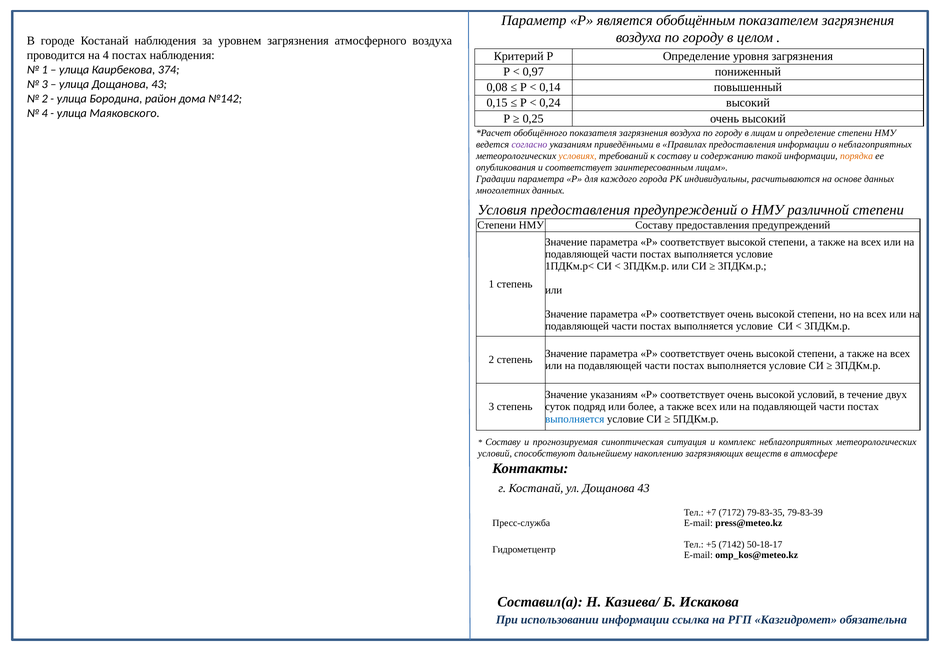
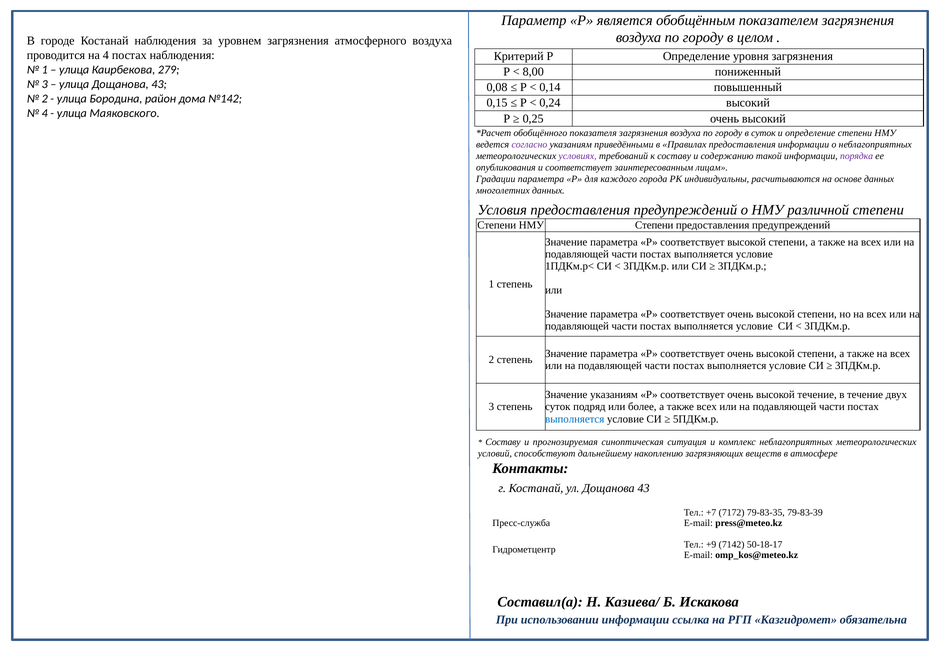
374: 374 -> 279 (169, 70)
0,97: 0,97 -> 8,00 (533, 72)
в лицам: лицам -> суток (763, 133)
условиях colour: orange -> purple (578, 156)
порядка colour: orange -> purple (857, 156)
НМУ Составу: Составу -> Степени (654, 225)
высокой условий: условий -> течение (817, 395)
+5: +5 -> +9 (711, 544)
